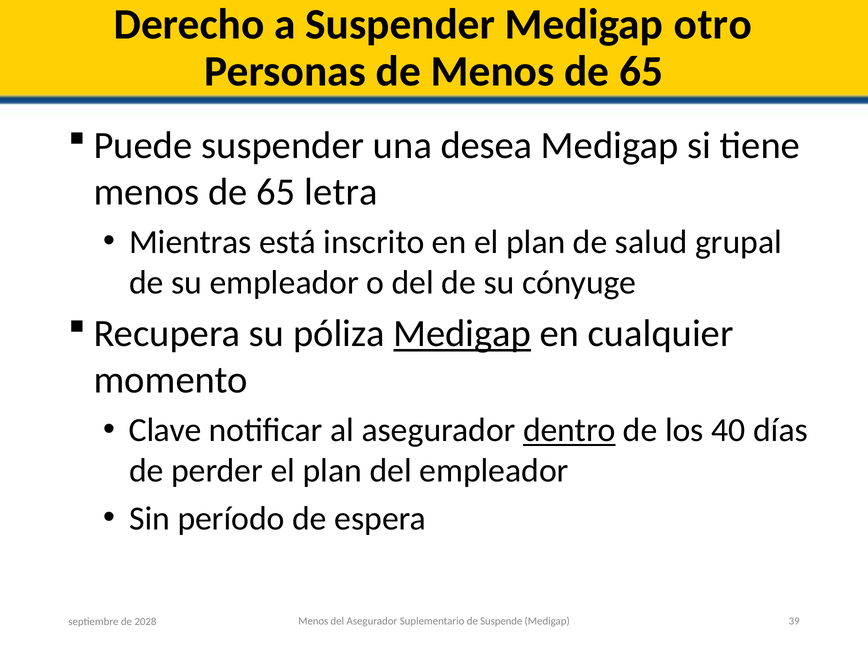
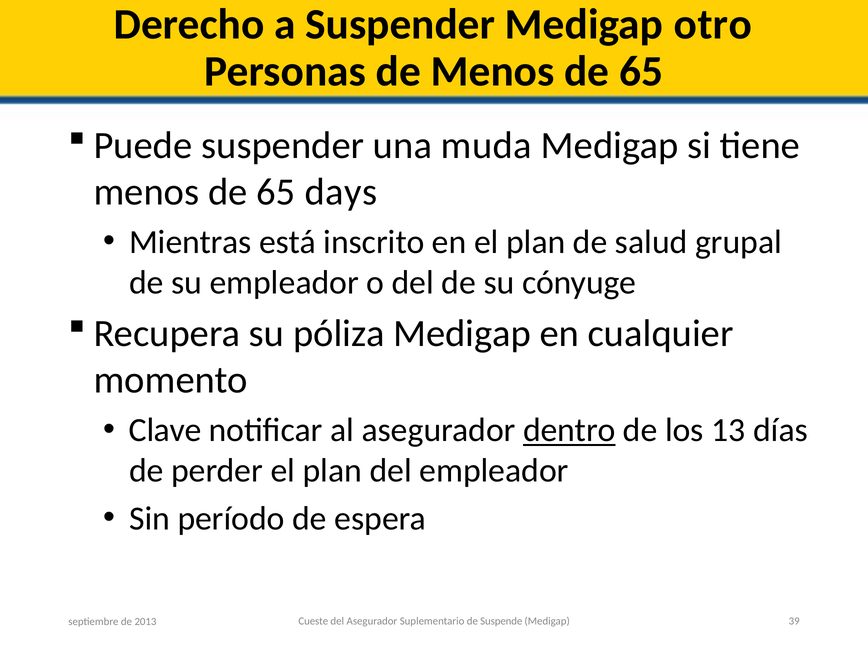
desea: desea -> muda (486, 146)
letra: letra -> days (341, 192)
Medigap underline: present -> none (462, 334)
40: 40 -> 13 (728, 430)
Menos: Menos -> Cueste (313, 621)
2028: 2028 -> 2013 (145, 621)
